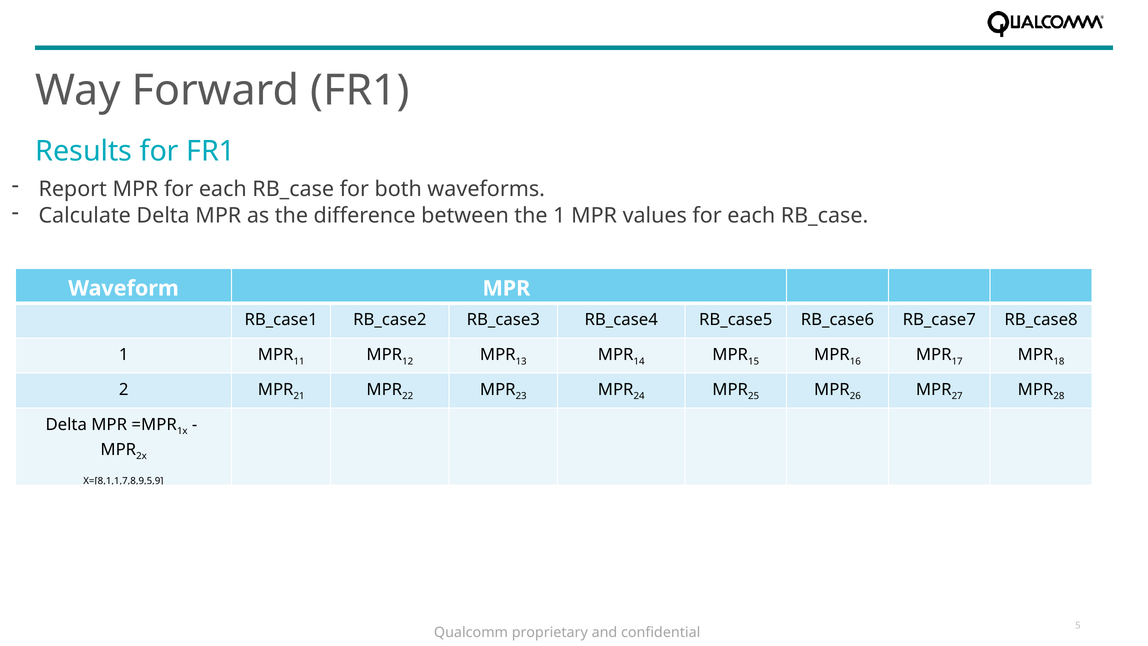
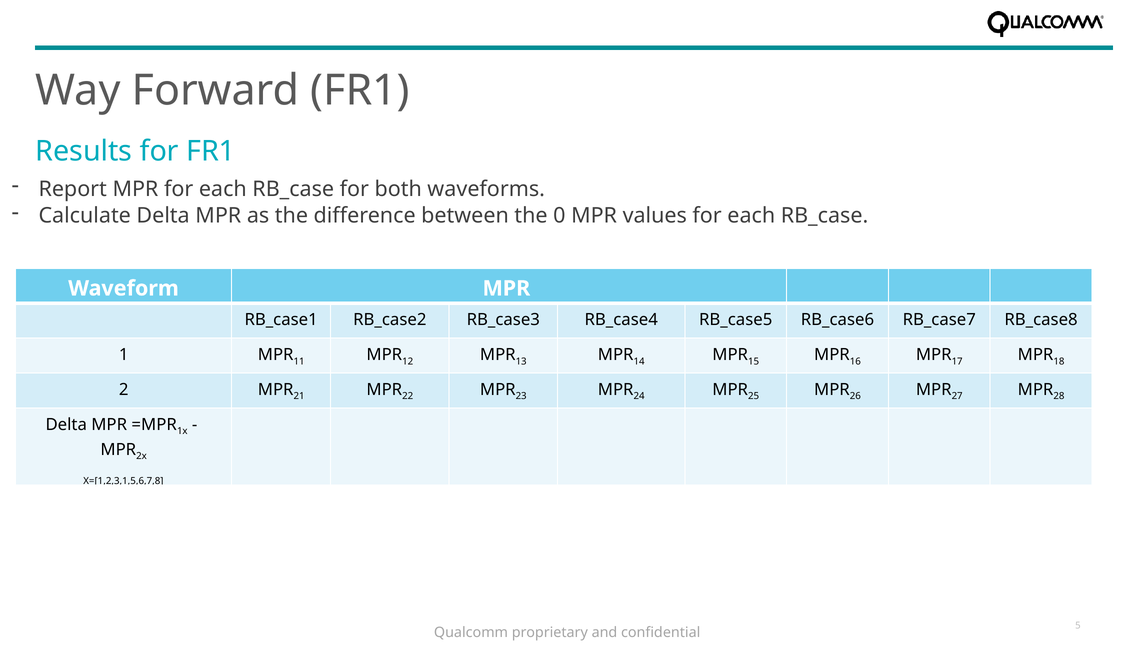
the 1: 1 -> 0 (559, 216)
X=[8,1,1,7,8,9,5,9: X=[8,1,1,7,8,9,5,9 -> X=[1,2,3,1,5,6,7,8 (123, 481)
